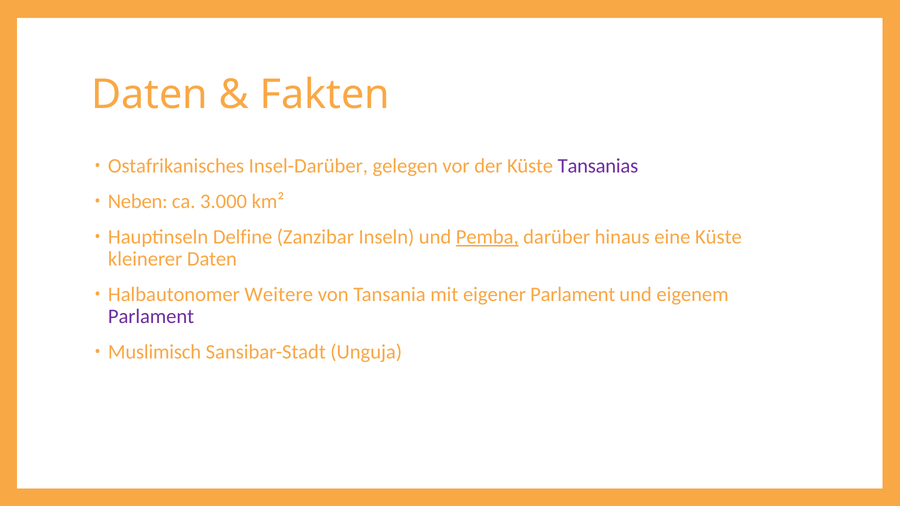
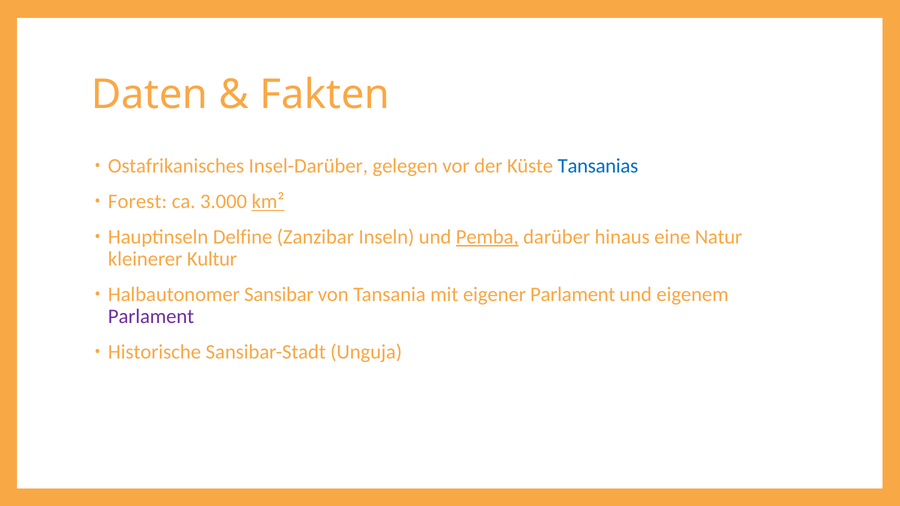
Tansanias colour: purple -> blue (598, 166)
Neben: Neben -> Forest (138, 202)
km² underline: none -> present (268, 202)
eine Küste: Küste -> Natur (719, 237)
kleinerer Daten: Daten -> Kultur (212, 259)
Weitere: Weitere -> Sansibar (279, 295)
Muslimisch: Muslimisch -> Historische (155, 352)
